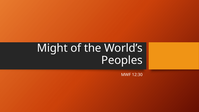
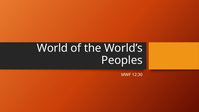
Might: Might -> World (52, 48)
